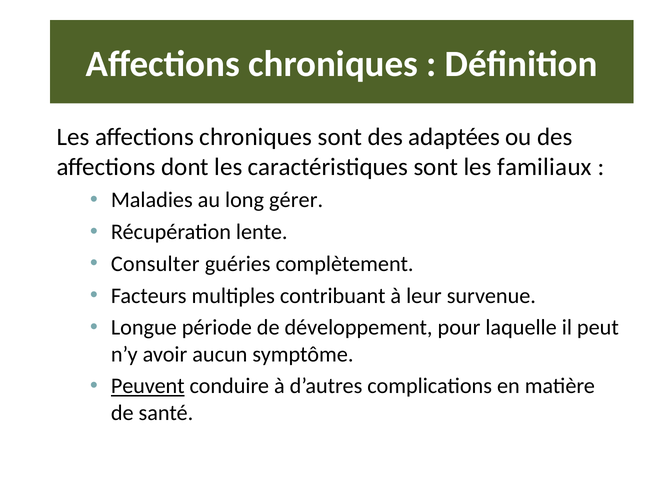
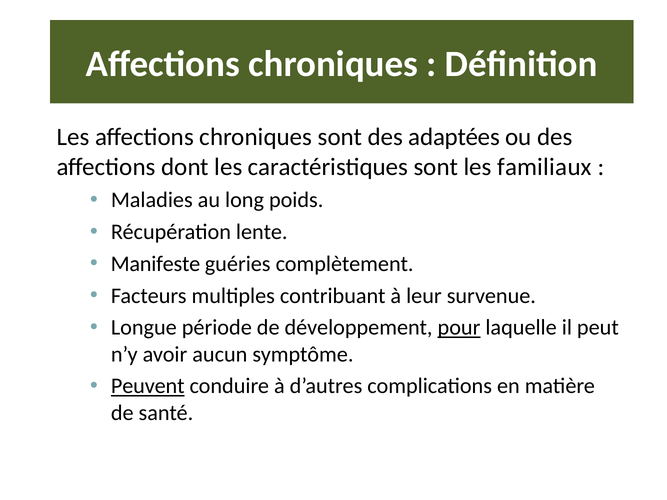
gérer: gérer -> poids (296, 200)
Consulter: Consulter -> Manifeste (155, 264)
pour underline: none -> present (459, 328)
